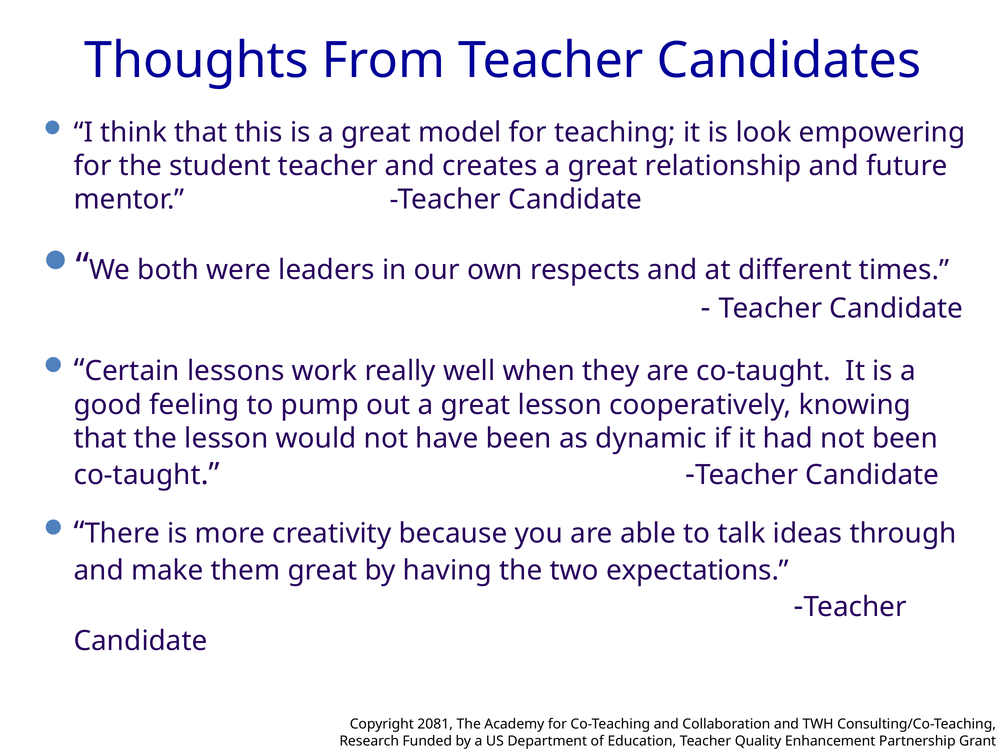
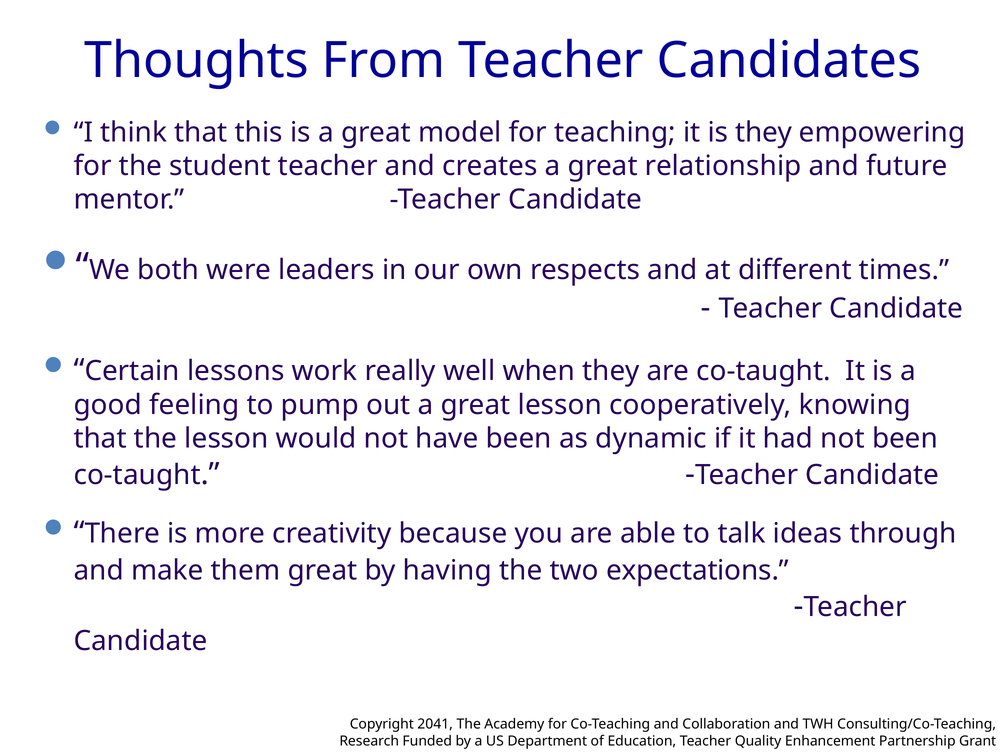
is look: look -> they (764, 133)
2081: 2081 -> 2041 (435, 725)
